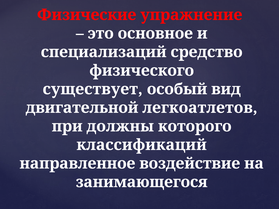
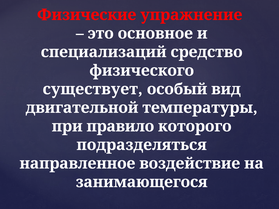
легкоатлетов: легкоатлетов -> температуры (200, 108)
должны: должны -> правило (120, 126)
классификаций: классификаций -> подразделяться (142, 145)
